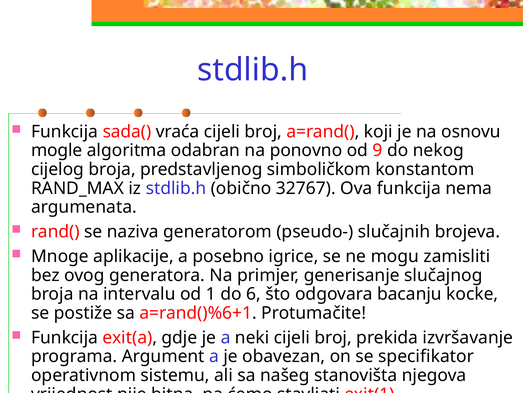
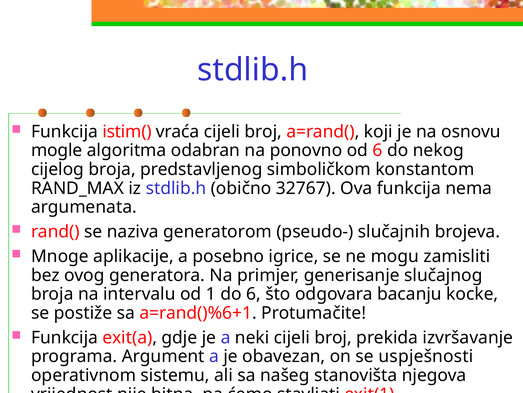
sada(: sada( -> istim( (127, 131)
od 9: 9 -> 6 (378, 150)
specifikator: specifikator -> uspješnosti (426, 356)
